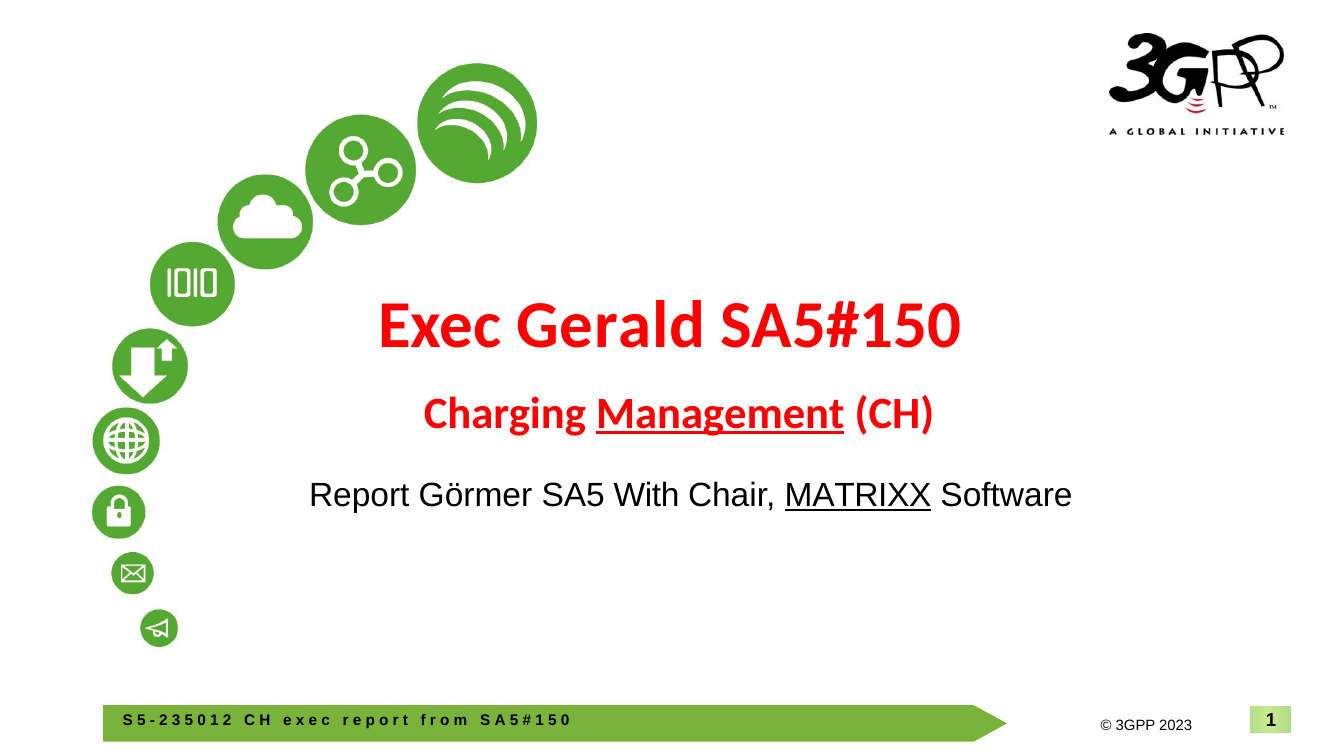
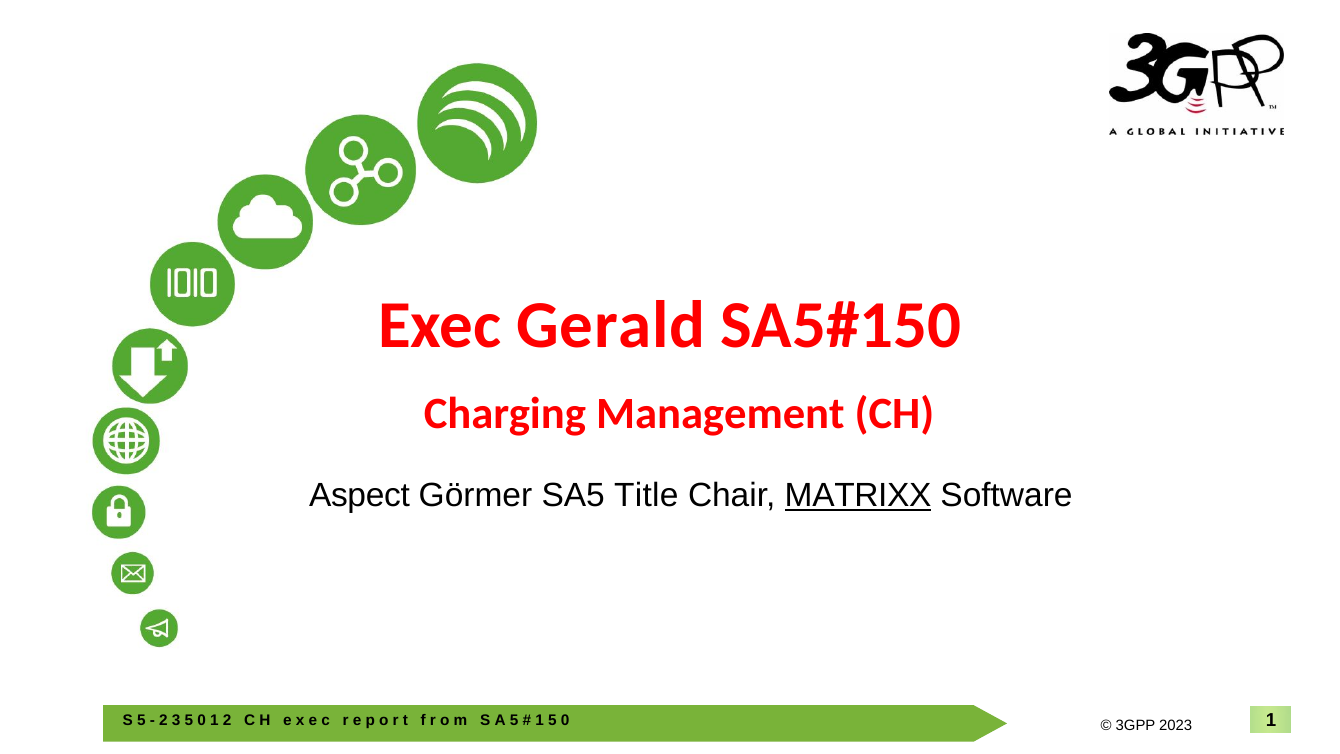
Management underline: present -> none (720, 413)
Report: Report -> Aspect (359, 495)
With: With -> Title (646, 495)
